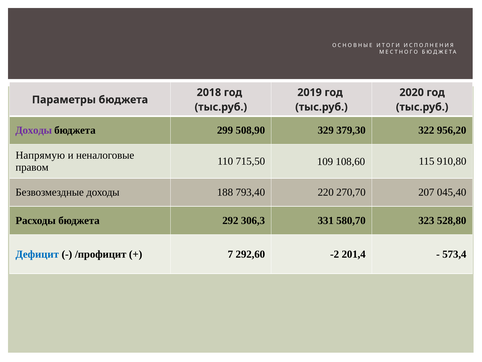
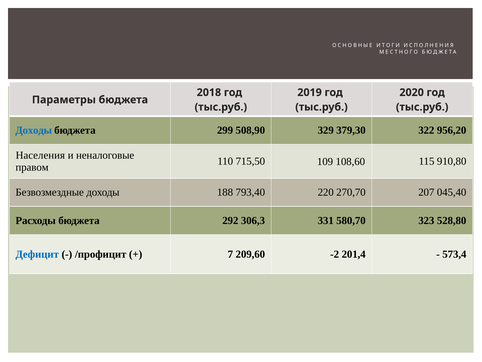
Доходы colour: purple -> blue (34, 130)
Напрямую: Напрямую -> Населения (40, 155)
292,60: 292,60 -> 209,60 (250, 254)
